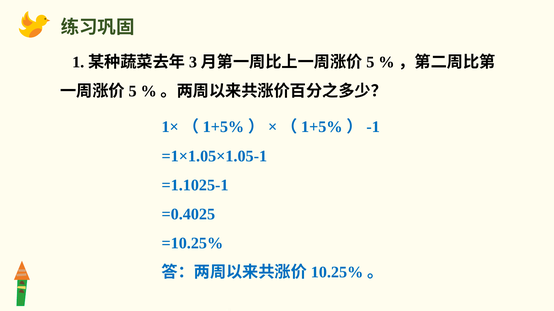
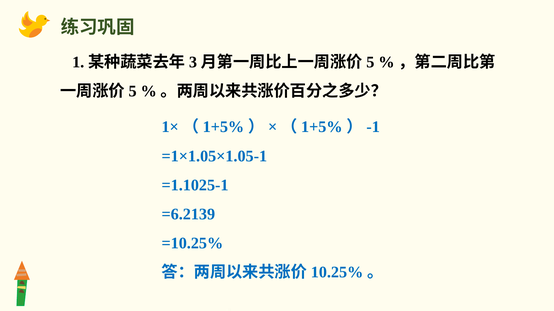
=0.4025: =0.4025 -> =6.2139 (188, 214)
